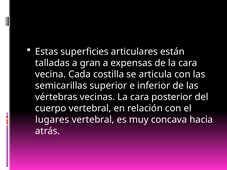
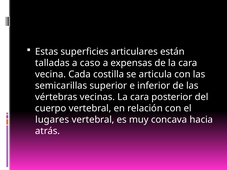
gran: gran -> caso (90, 63)
